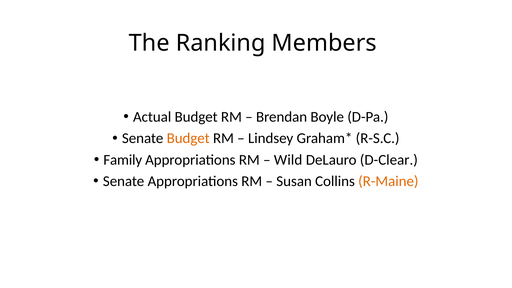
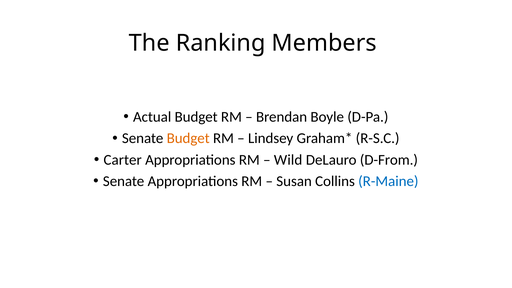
Family: Family -> Carter (123, 160)
D-Clear: D-Clear -> D-From (389, 160)
R-Maine colour: orange -> blue (388, 181)
